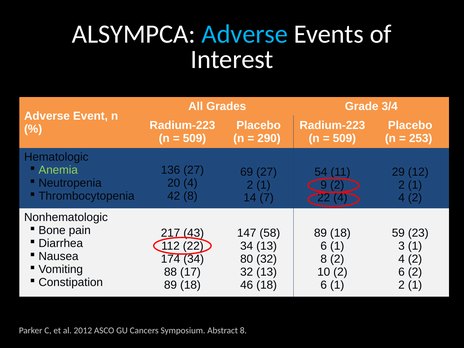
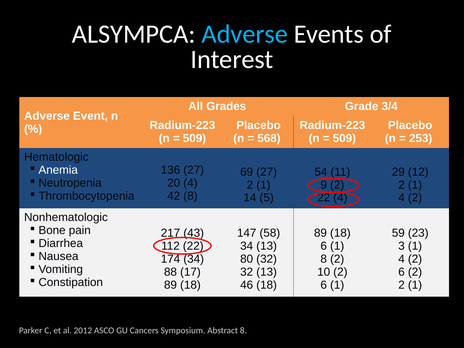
290: 290 -> 568 (269, 138)
Anemia colour: light green -> white (58, 170)
7: 7 -> 5 (267, 198)
